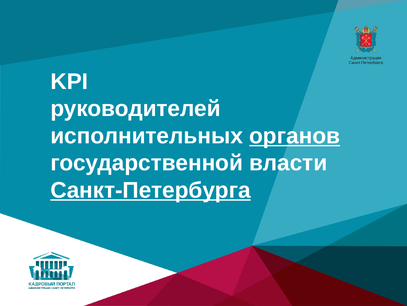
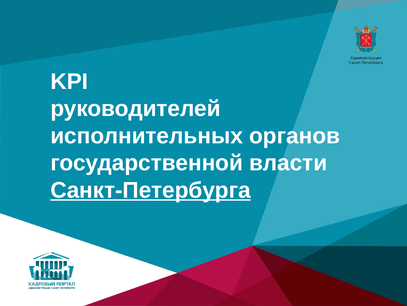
органов underline: present -> none (295, 136)
